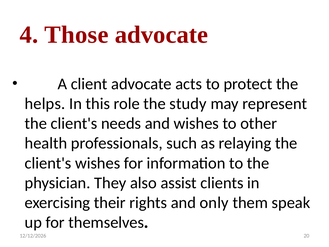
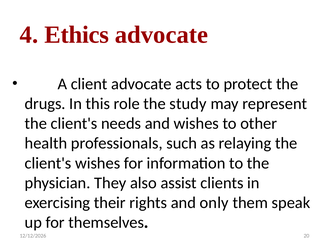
Those: Those -> Ethics (77, 35)
helps: helps -> drugs (45, 104)
